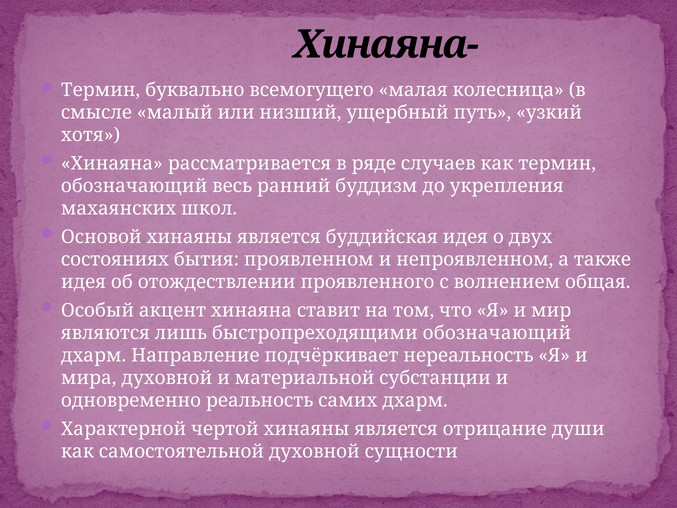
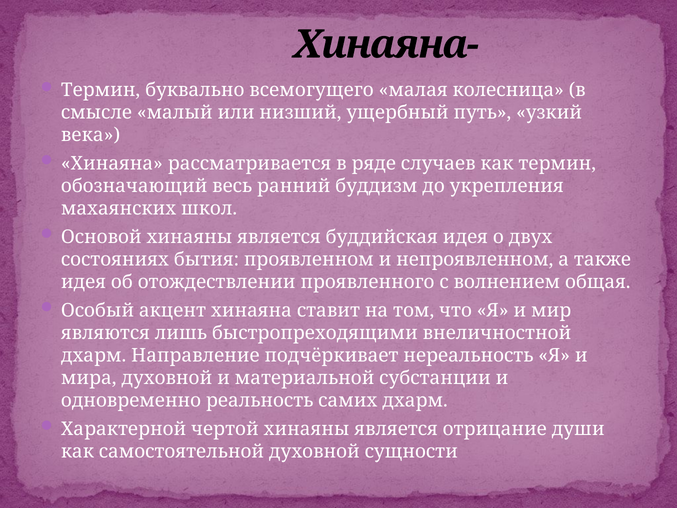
хотя: хотя -> века (91, 135)
быстропреходящими обозначающий: обозначающий -> внеличностной (497, 333)
